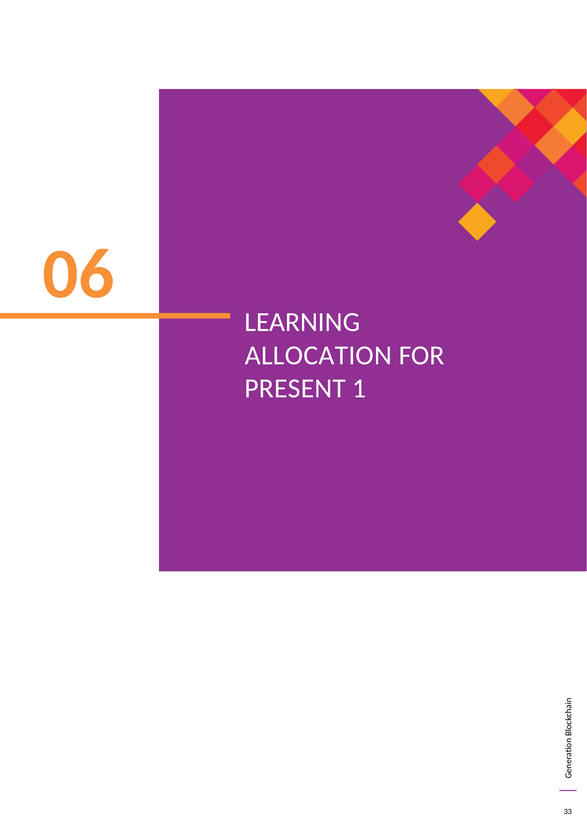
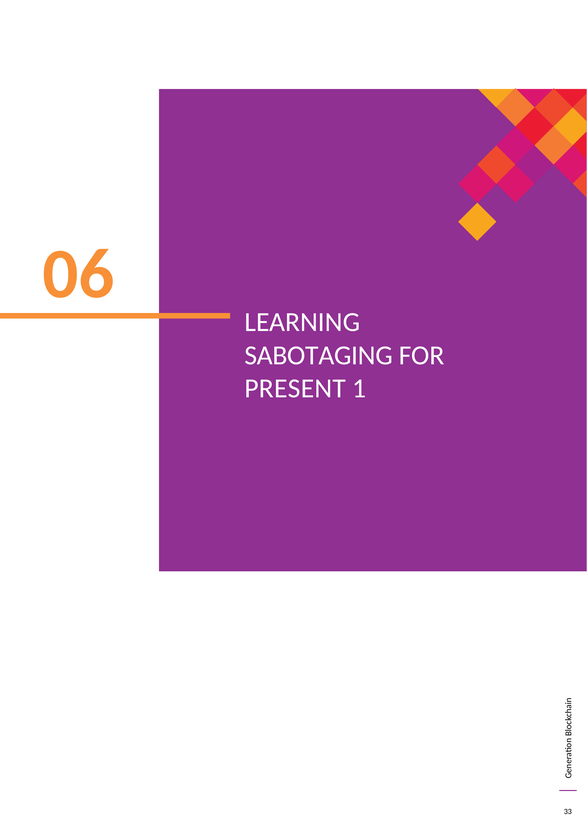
ALLOCATION: ALLOCATION -> SABOTAGING (319, 355)
